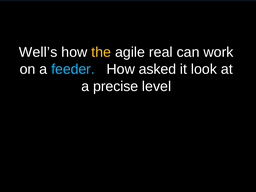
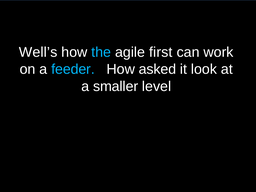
the colour: yellow -> light blue (101, 52)
real: real -> first (161, 52)
precise: precise -> smaller (116, 86)
